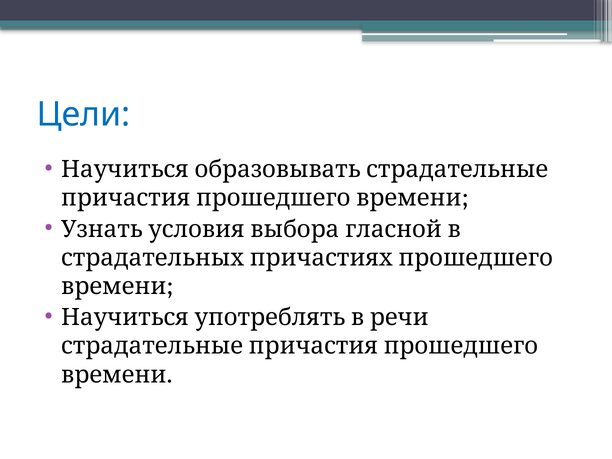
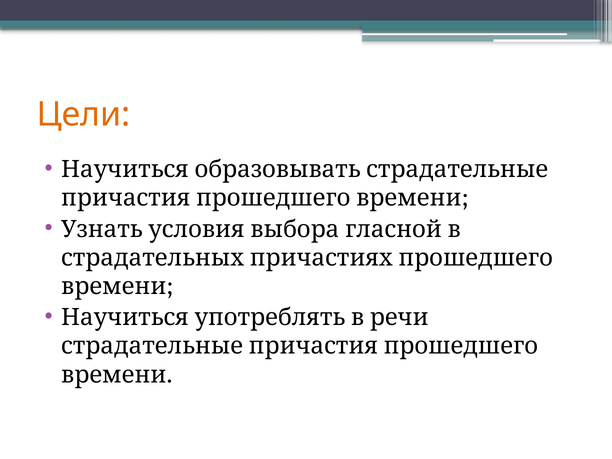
Цели colour: blue -> orange (84, 115)
